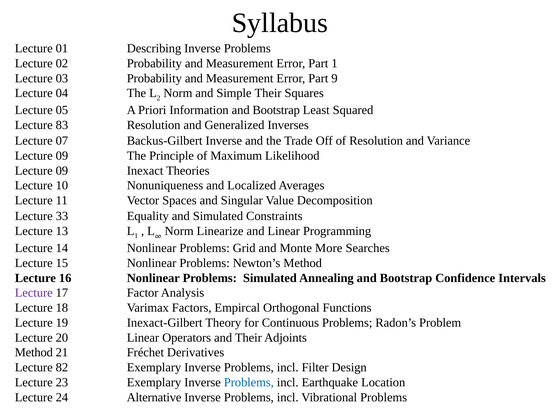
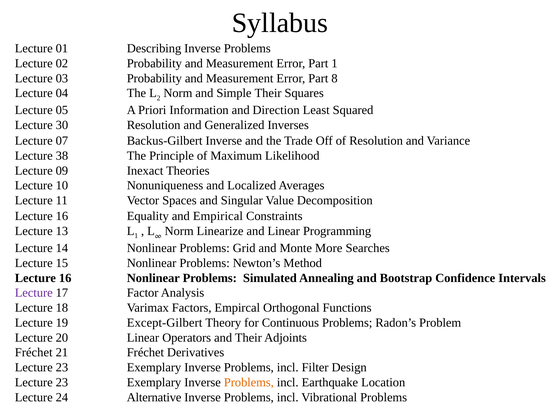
9: 9 -> 8 (334, 78)
Information and Bootstrap: Bootstrap -> Direction (276, 110)
83: 83 -> 30 (62, 125)
09: 09 -> 38 (62, 156)
33: 33 -> 16 (62, 216)
and Simulated: Simulated -> Empirical (218, 216)
Inexact-Gilbert: Inexact-Gilbert -> Except-Gilbert (165, 323)
Method: Method -> Fréchet (34, 353)
82: 82 -> 23 (62, 367)
Problems colour: blue -> orange (249, 382)
